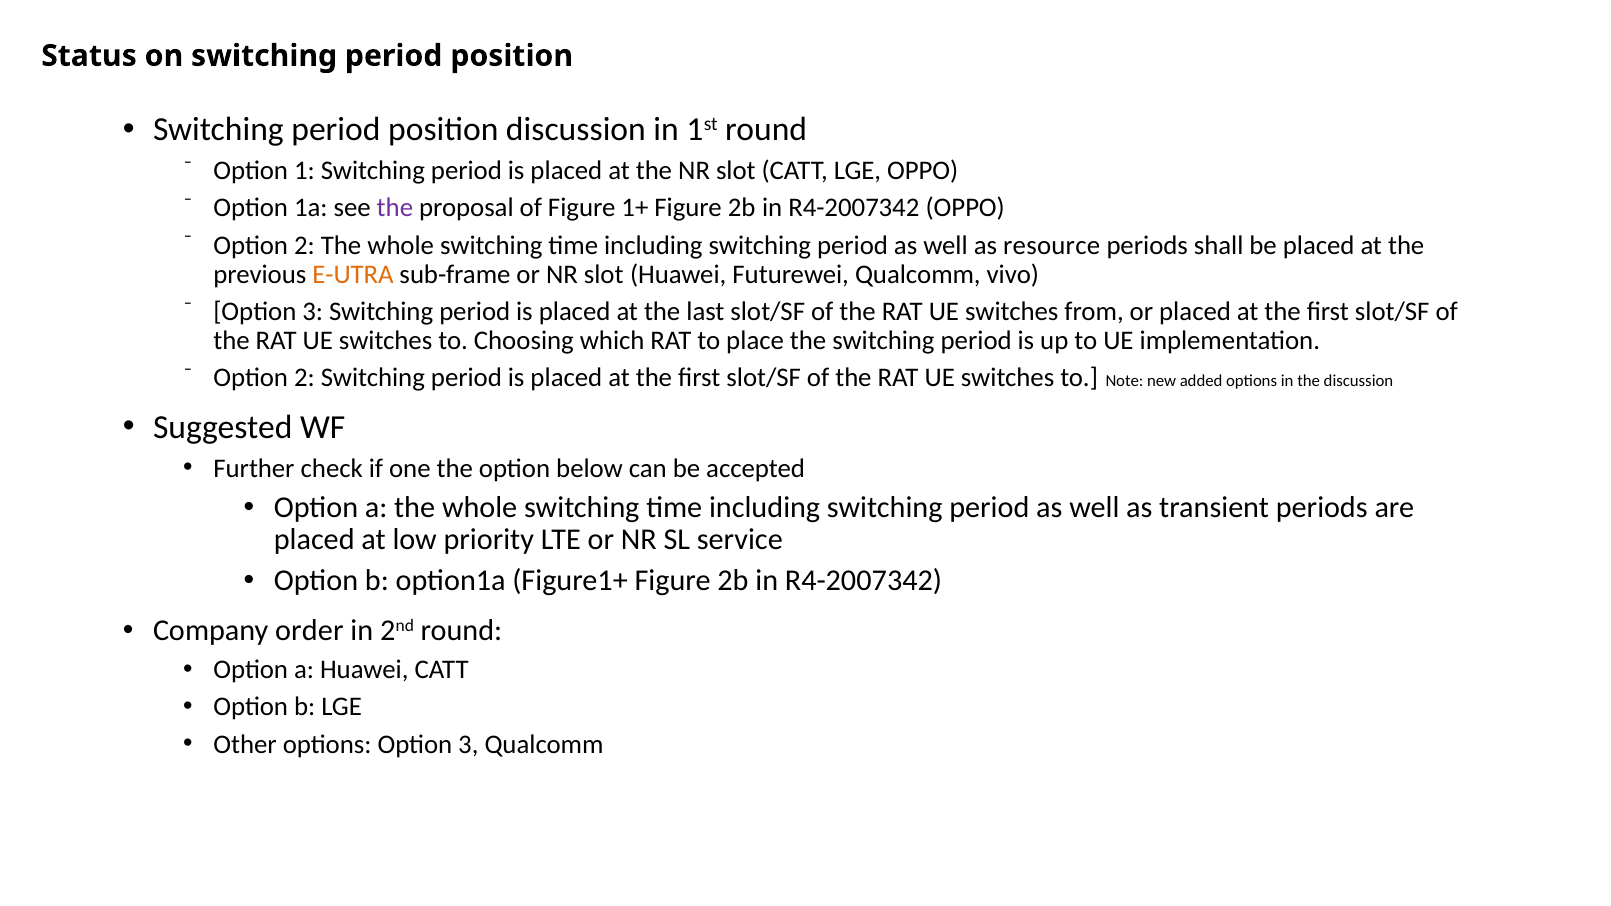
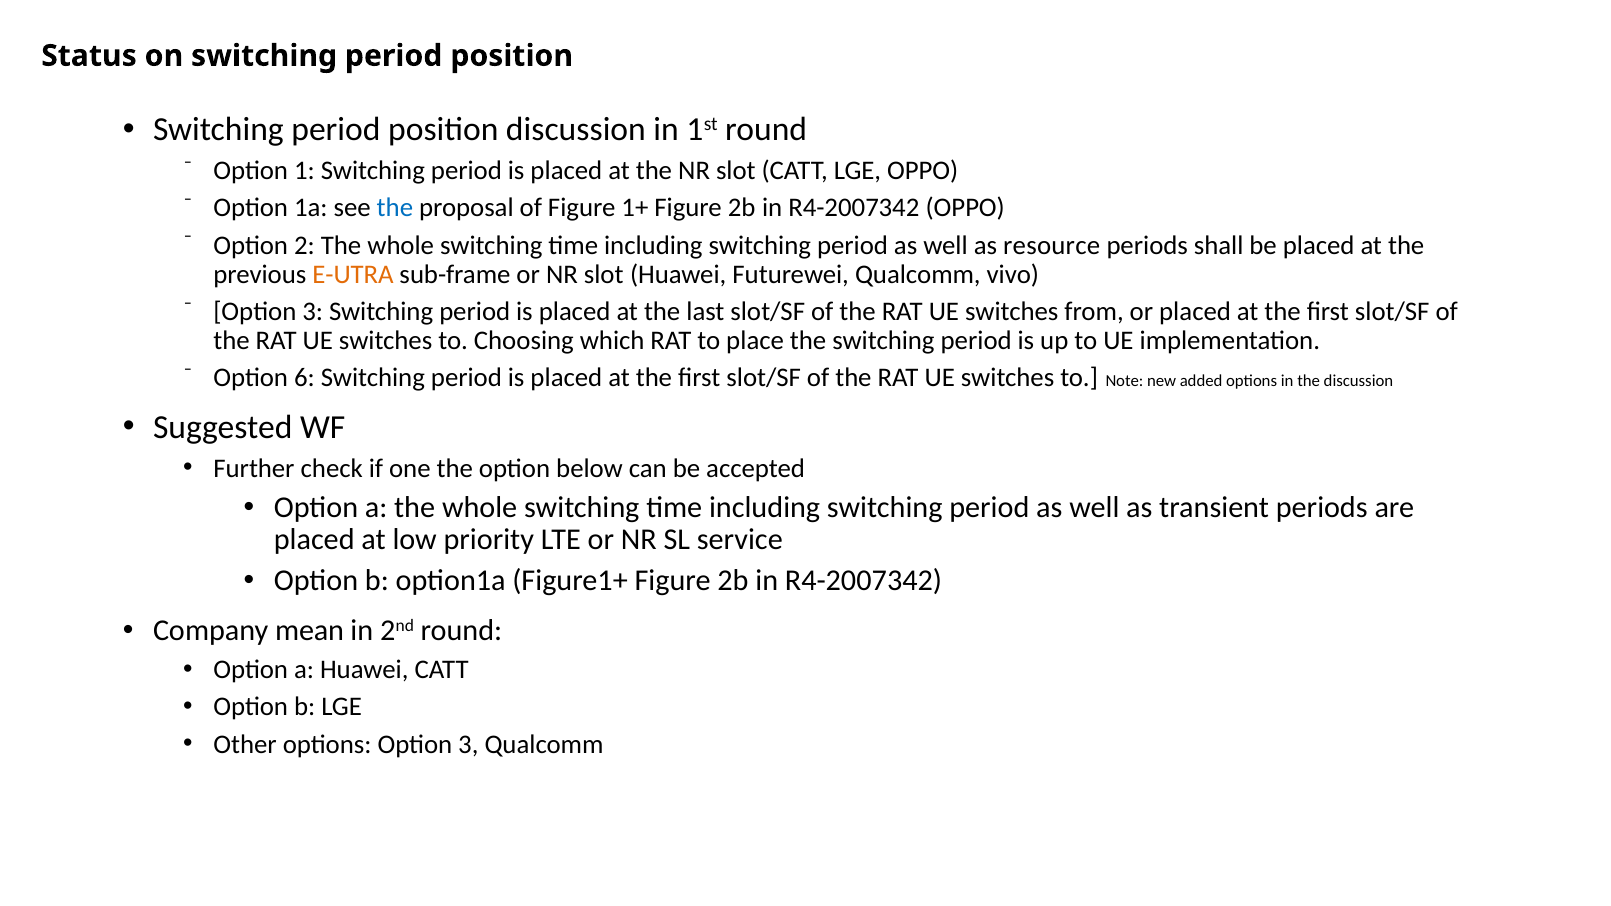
the colour: purple -> blue (395, 208)
2: 2 -> 6 (304, 378)
order: order -> mean (310, 630)
